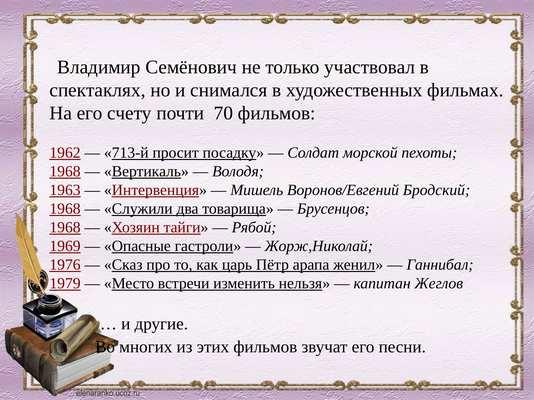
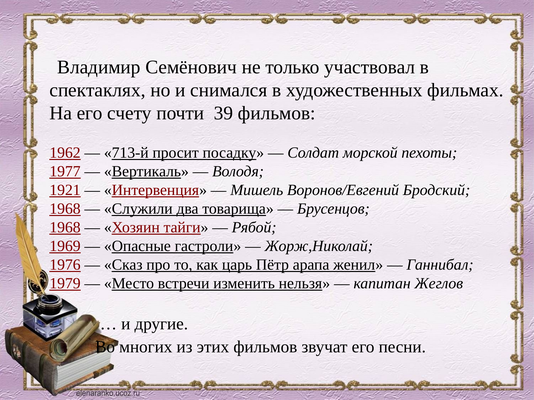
70: 70 -> 39 (224, 113)
1968: 1968 -> 1977 (65, 171)
1963: 1963 -> 1921 (65, 190)
